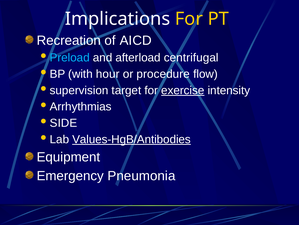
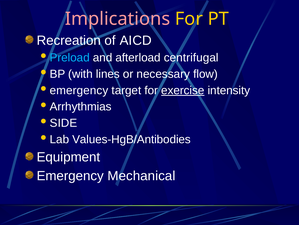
Implications colour: white -> pink (118, 19)
hour: hour -> lines (108, 74)
procedure: procedure -> necessary (163, 74)
supervision: supervision -> emergency (79, 90)
Values-HgB/Antibodies underline: present -> none (132, 139)
Pneumonia: Pneumonia -> Mechanical (141, 175)
